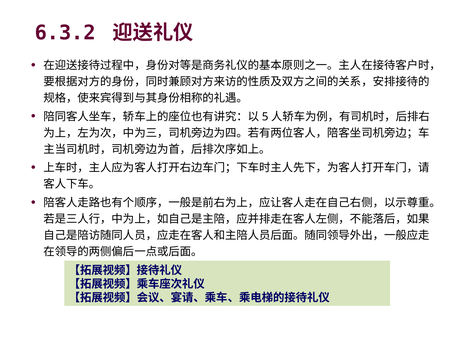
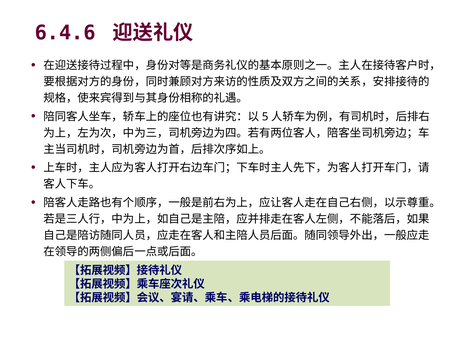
6.3.2: 6.3.2 -> 6.4.6 (65, 33)
